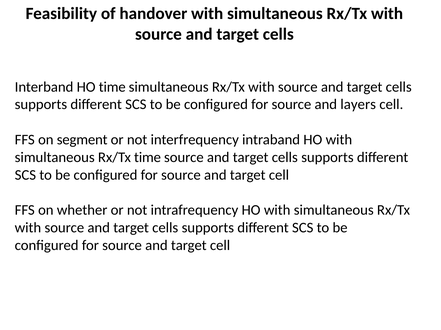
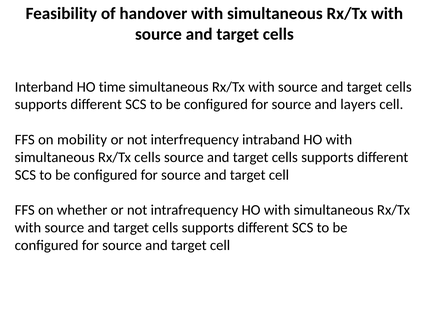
segment: segment -> mobility (82, 140)
Rx/Tx time: time -> cells (147, 158)
